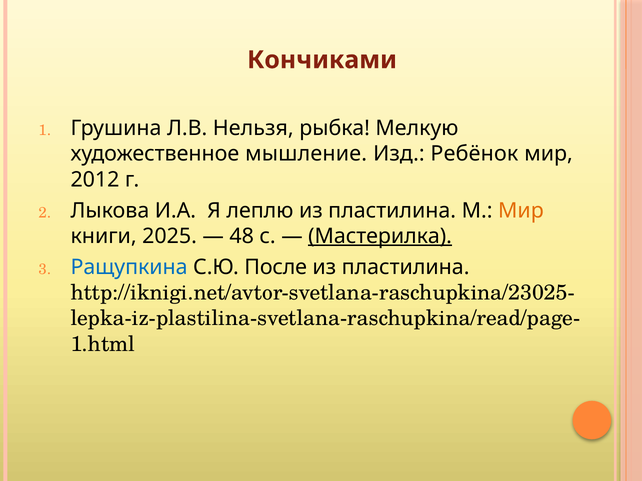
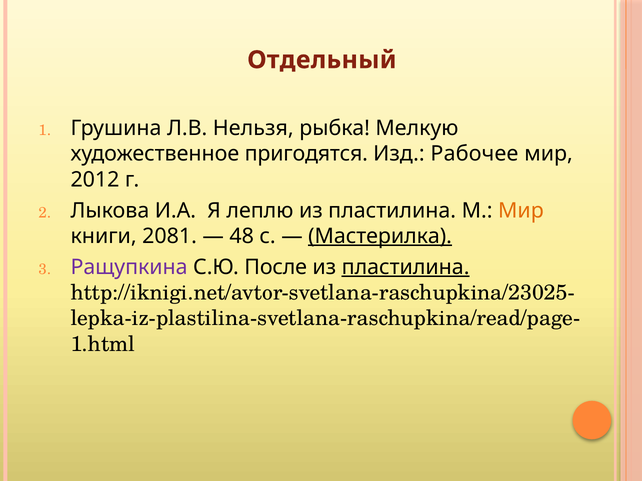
Кончиками: Кончиками -> Отдельный (322, 60)
мышление: мышление -> пригодятся (306, 154)
Ребёнок: Ребёнок -> Рабочее (474, 154)
2025: 2025 -> 2081 (170, 236)
Ращупкина colour: blue -> purple (129, 267)
пластилина underline: none -> present (406, 267)
